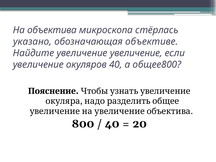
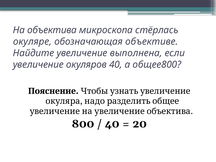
указано: указано -> окуляре (32, 42)
увеличение увеличение: увеличение -> выполнена (136, 53)
